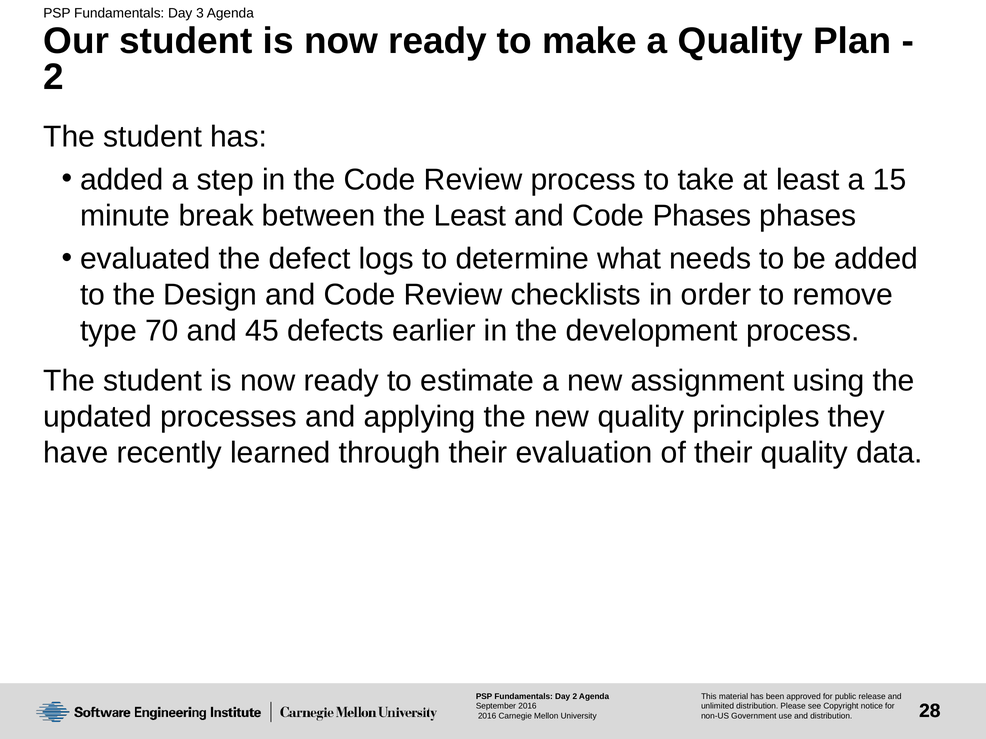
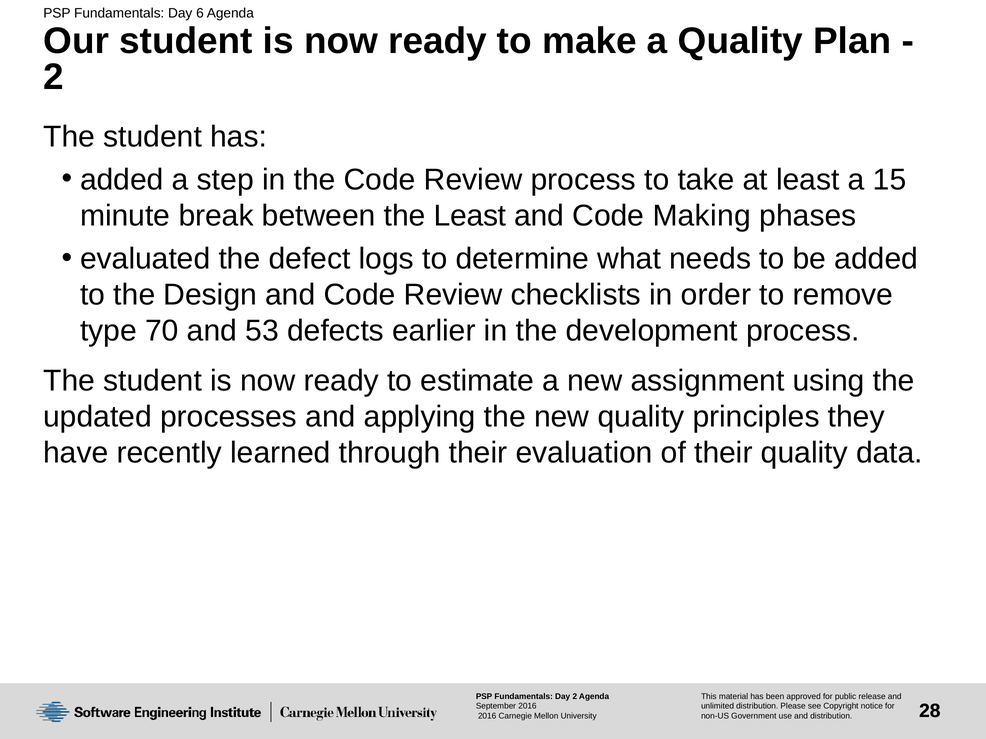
3: 3 -> 6 (200, 13)
Code Phases: Phases -> Making (702, 216)
45: 45 -> 53 (262, 331)
